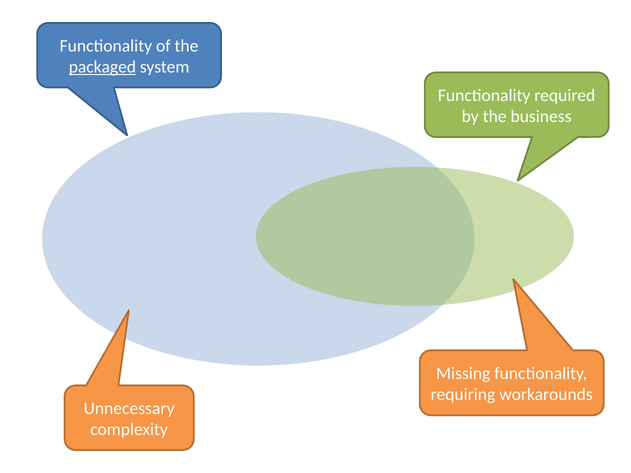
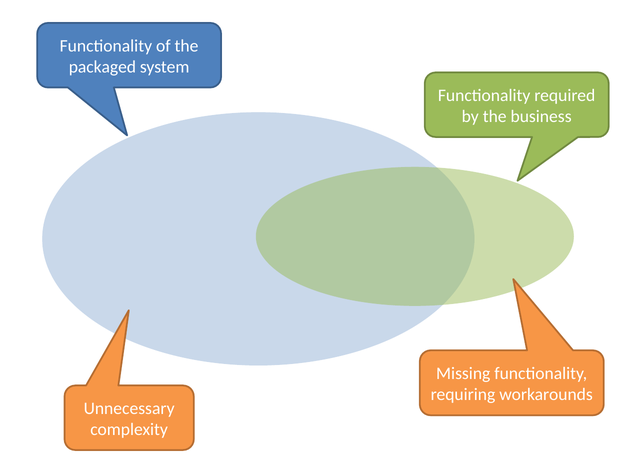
packaged underline: present -> none (102, 67)
